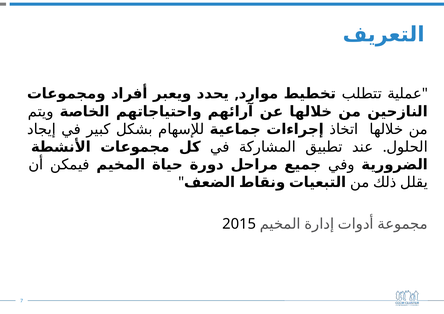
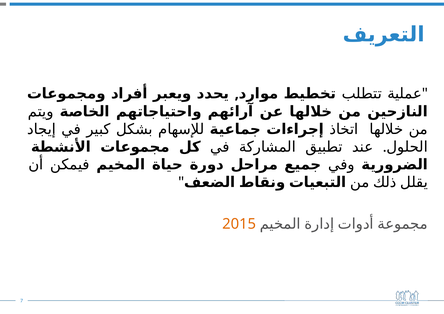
2015 colour: black -> orange (239, 224)
